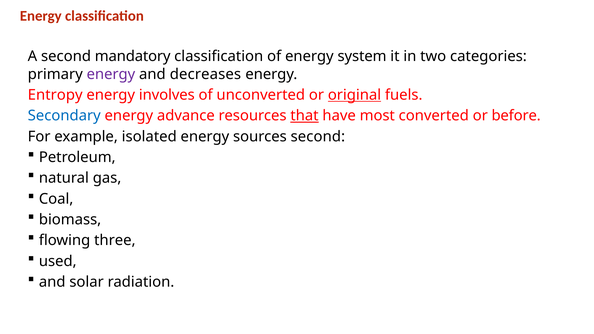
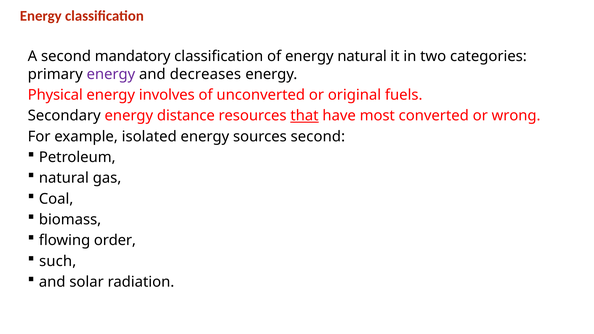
energy system: system -> natural (362, 56)
Entropy: Entropy -> Physical (55, 95)
original underline: present -> none (354, 95)
Secondary colour: blue -> black (64, 116)
advance: advance -> distance (186, 116)
before: before -> wrong (516, 116)
three: three -> order (115, 241)
used: used -> such (58, 261)
